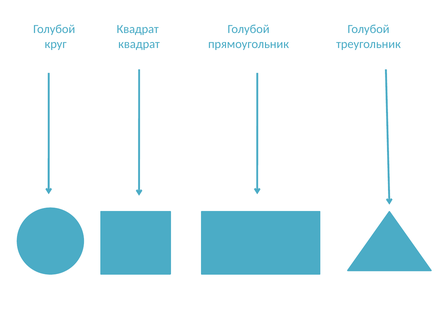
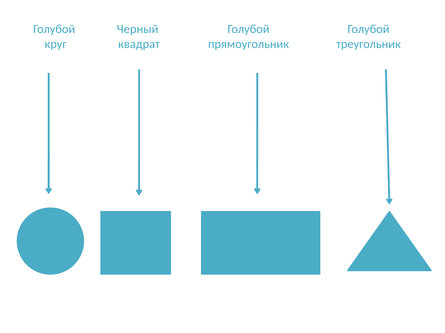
Квадрат: Квадрат -> Черный (138, 29)
